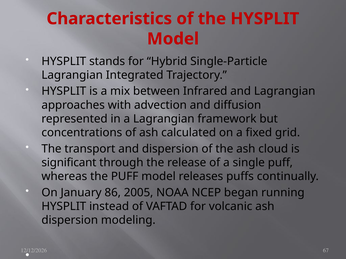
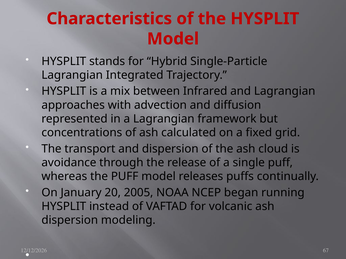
significant: significant -> avoidance (69, 163)
86: 86 -> 20 (113, 193)
